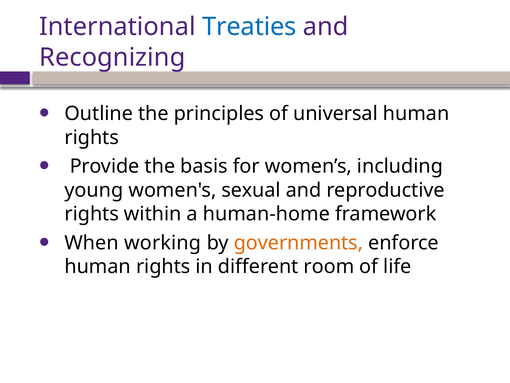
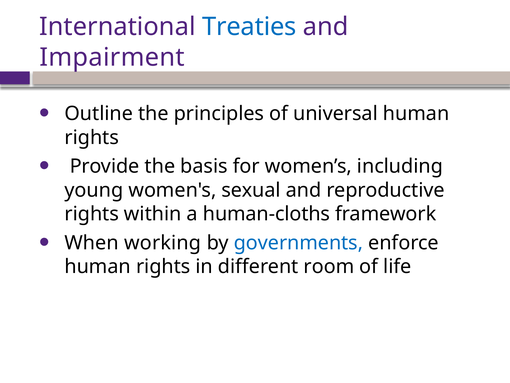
Recognizing: Recognizing -> Impairment (112, 57)
human-home: human-home -> human-cloths (266, 214)
governments colour: orange -> blue (298, 243)
